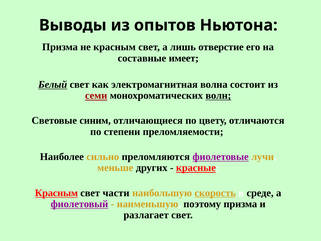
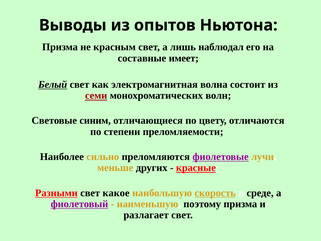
отверстие: отверстие -> наблюдал (221, 47)
волн underline: present -> none (218, 95)
Красным: Красным -> Разными (56, 193)
части: части -> какое (116, 193)
